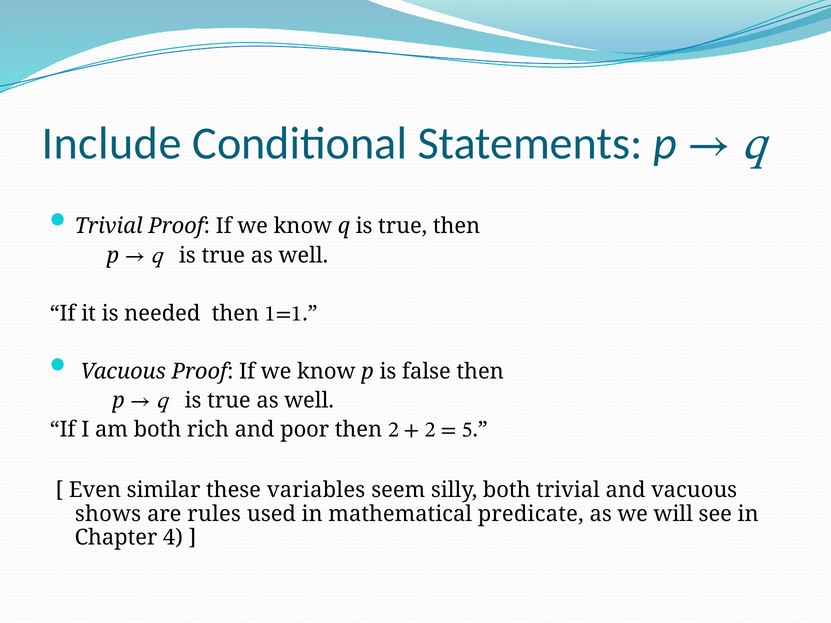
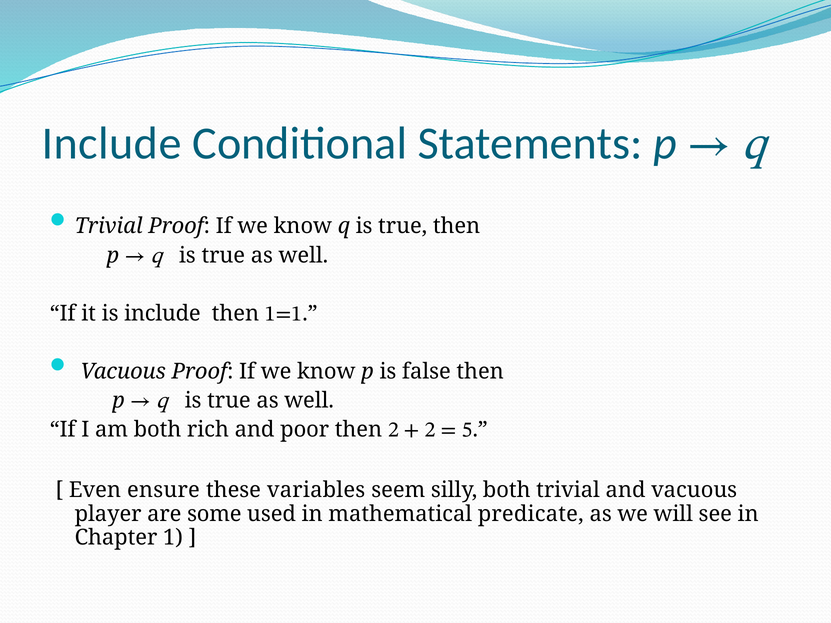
is needed: needed -> include (162, 313)
similar: similar -> ensure (163, 490)
shows: shows -> player (108, 514)
rules: rules -> some (214, 514)
4: 4 -> 1 (173, 538)
